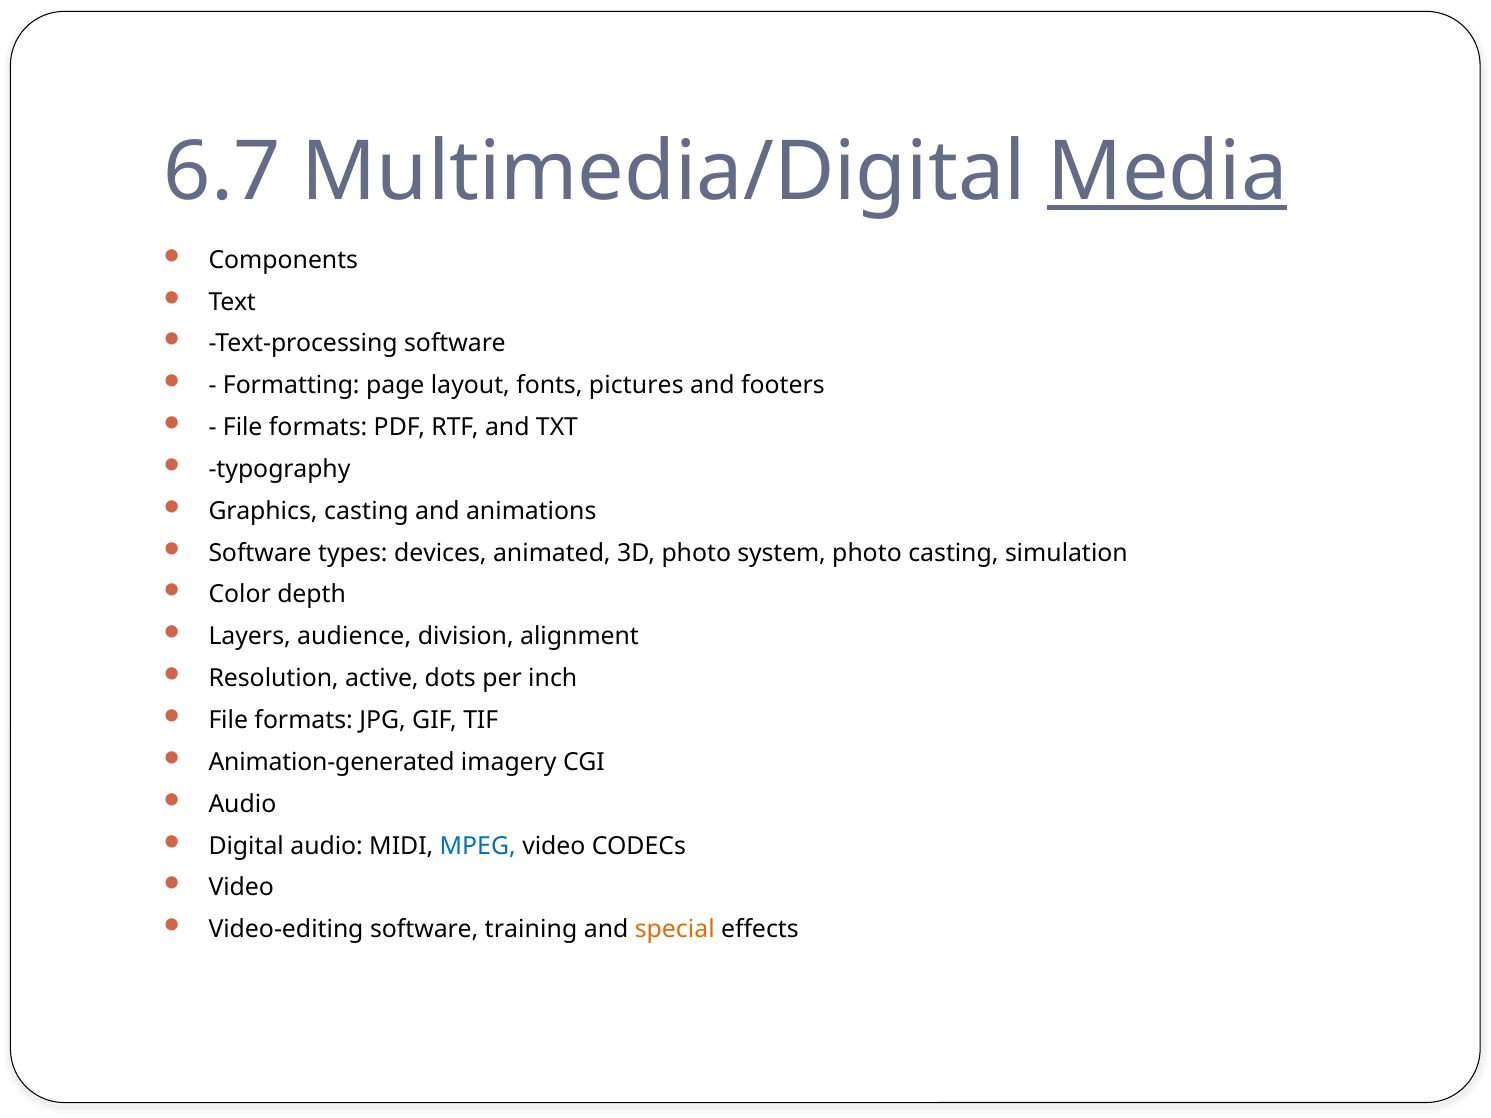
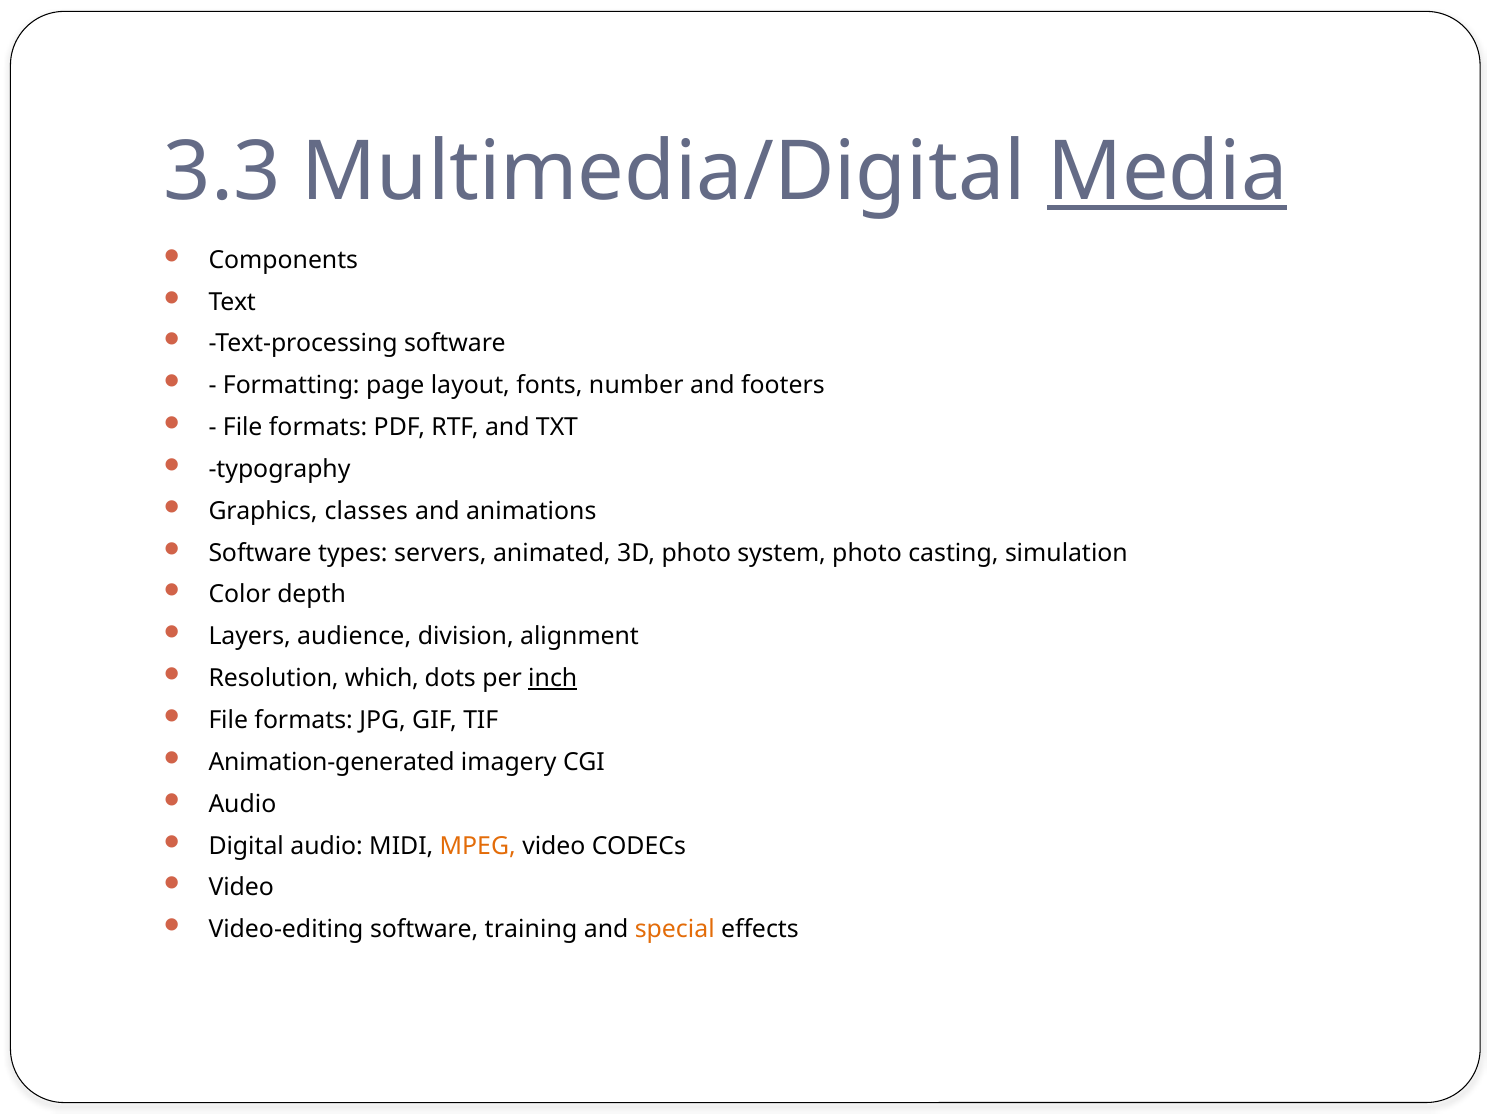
6.7: 6.7 -> 3.3 (222, 172)
pictures: pictures -> number (636, 386)
Graphics casting: casting -> classes (366, 511)
devices: devices -> servers (440, 553)
active: active -> which (382, 679)
inch underline: none -> present (553, 679)
MPEG colour: blue -> orange (478, 846)
